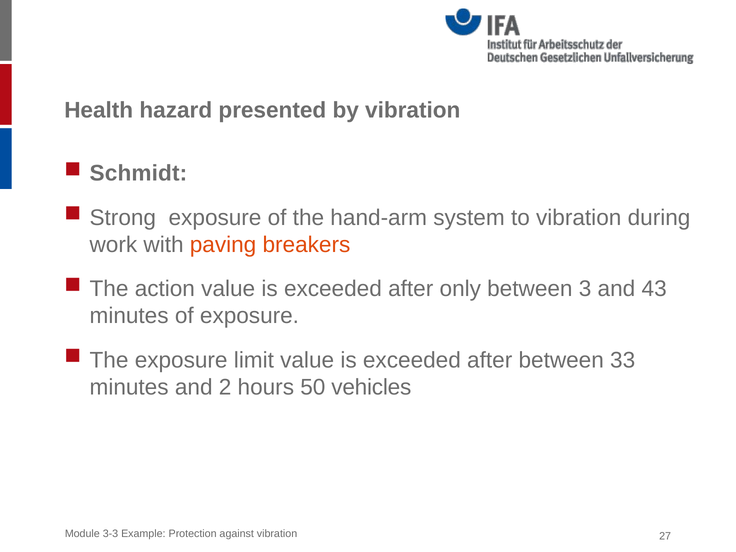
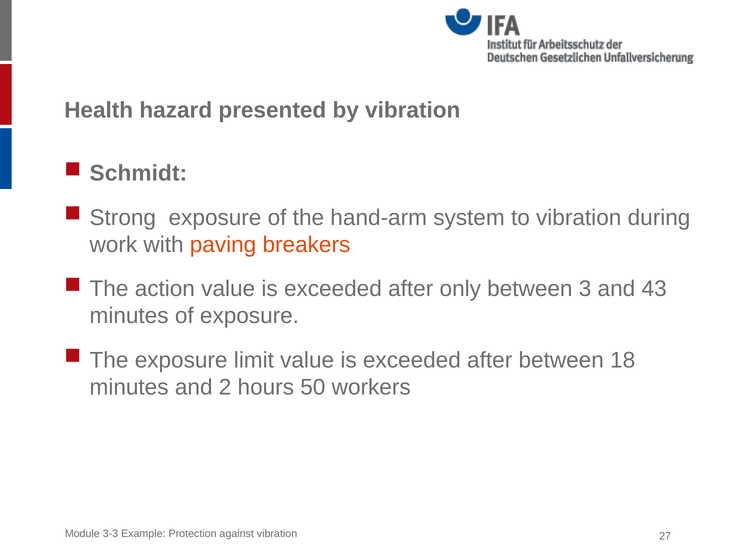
33: 33 -> 18 (623, 360)
vehicles: vehicles -> workers (371, 387)
